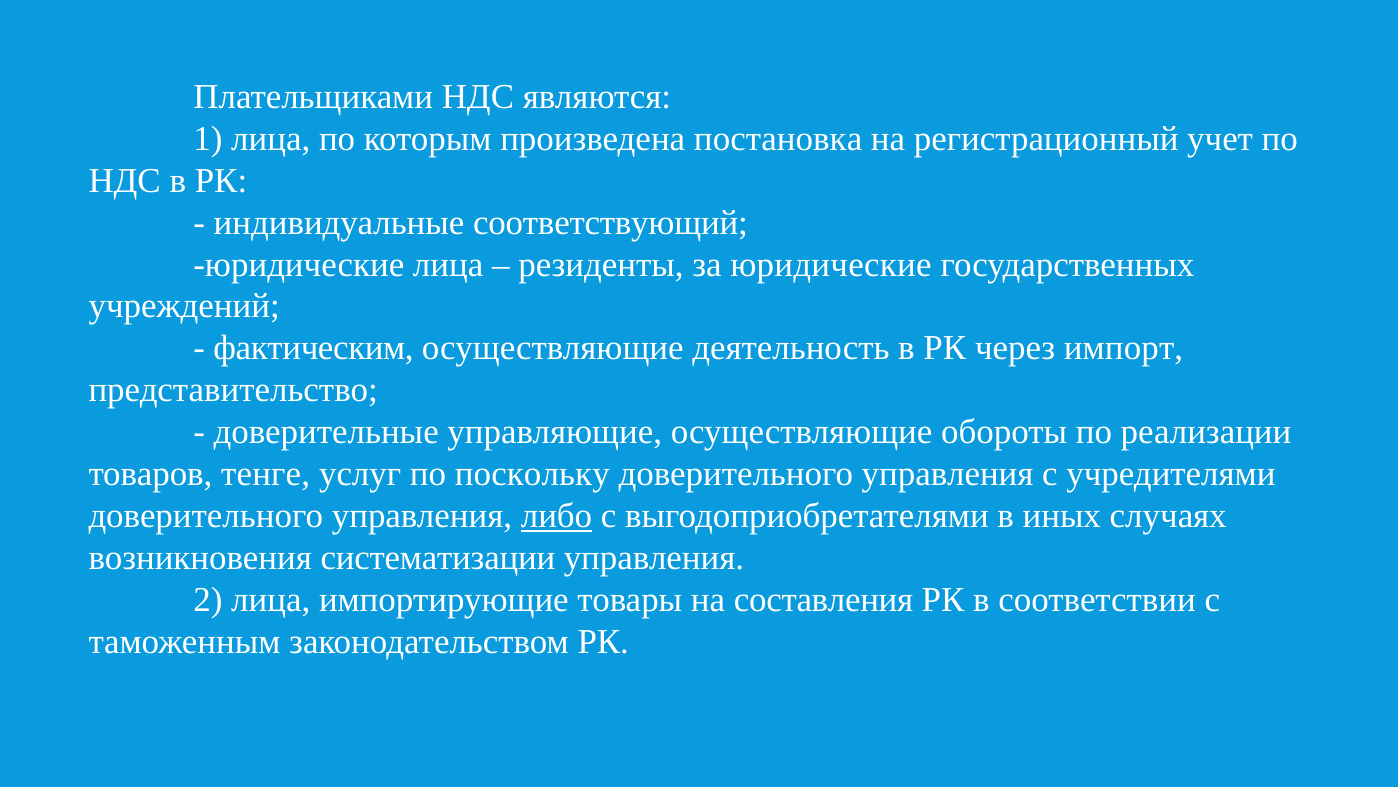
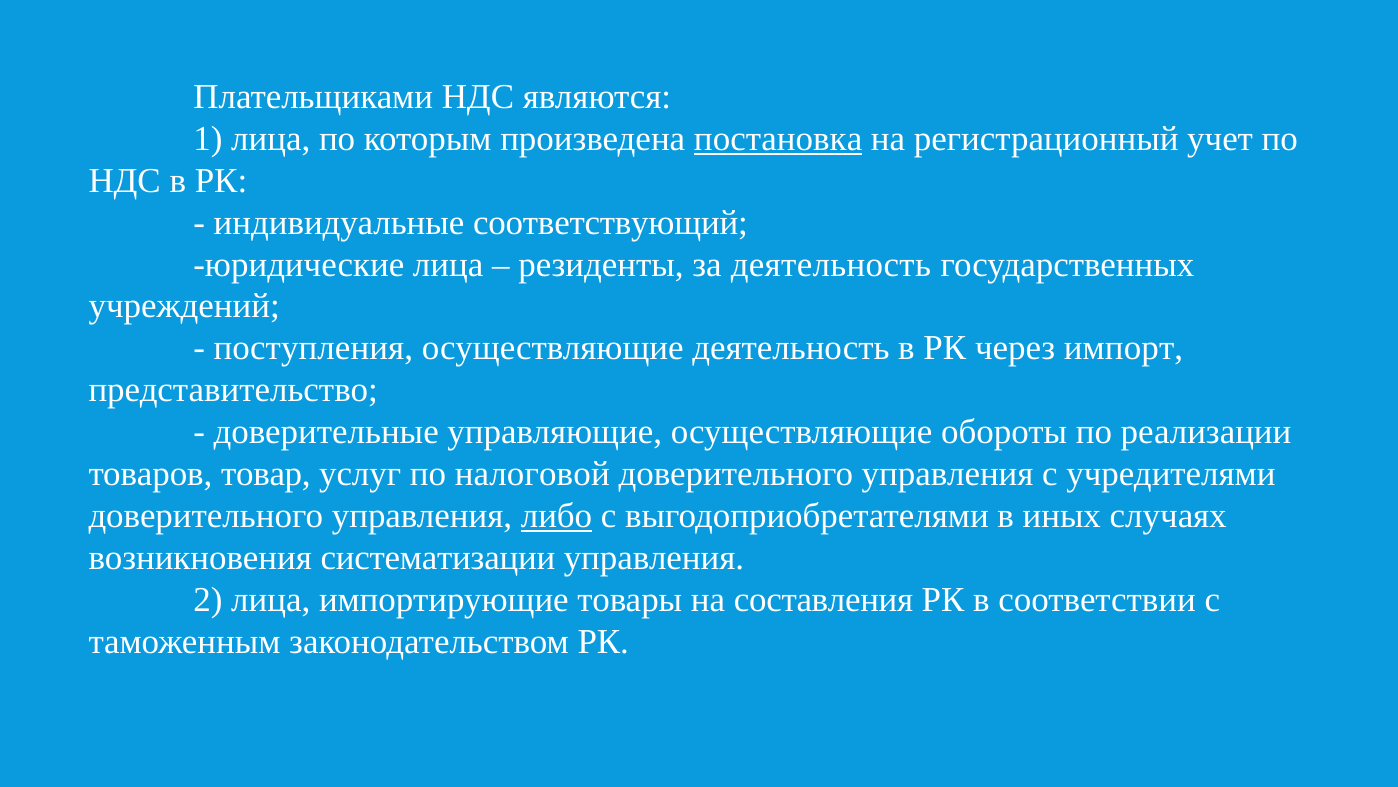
постановка underline: none -> present (778, 138)
за юридические: юридические -> деятельность (831, 264)
фактическим: фактическим -> поступления (313, 348)
тенге: тенге -> товар (266, 474)
поскольку: поскольку -> налоговой (532, 474)
